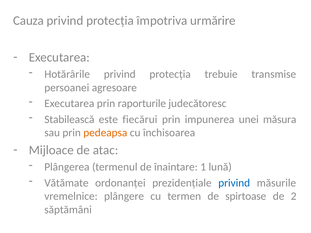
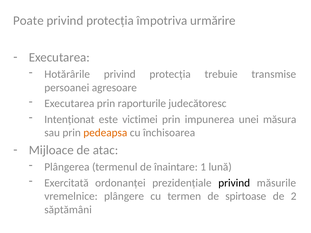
Cauza: Cauza -> Poate (28, 21)
Stabilească: Stabilească -> Intenționat (69, 119)
fiecărui: fiecărui -> victimei (140, 119)
Vătămate: Vătămate -> Exercitată (66, 183)
privind colour: blue -> black (234, 183)
